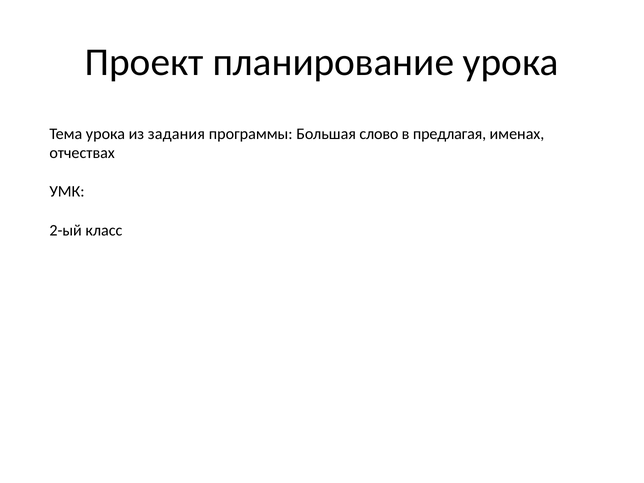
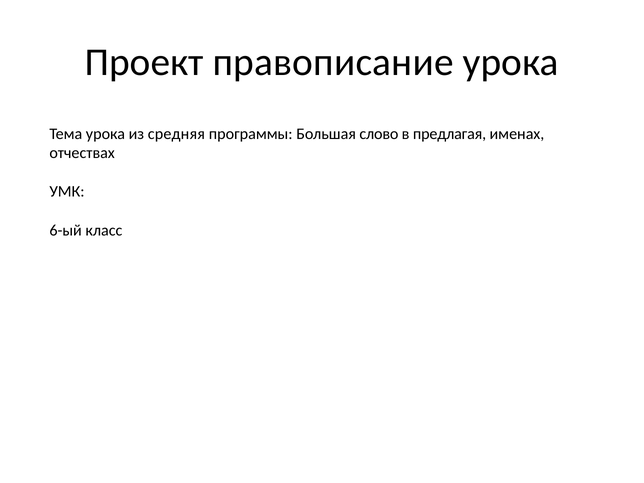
планирование: планирование -> правописание (333, 62)
задания: задания -> средняя (176, 134)
2-ый: 2-ый -> 6-ый (66, 230)
